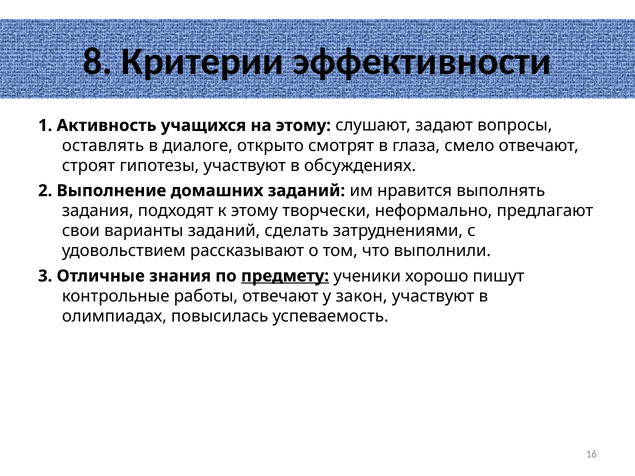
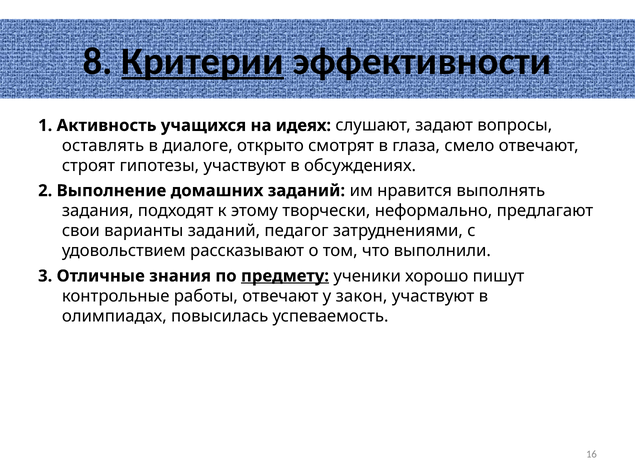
Критерии underline: none -> present (203, 61)
на этому: этому -> идеях (303, 126)
сделать: сделать -> педагог (296, 231)
